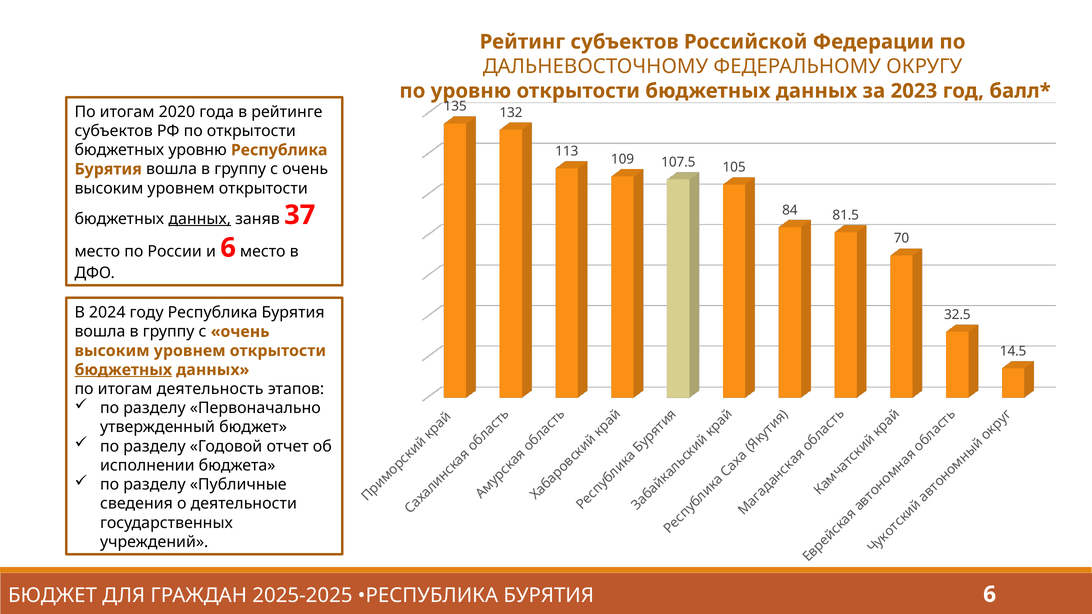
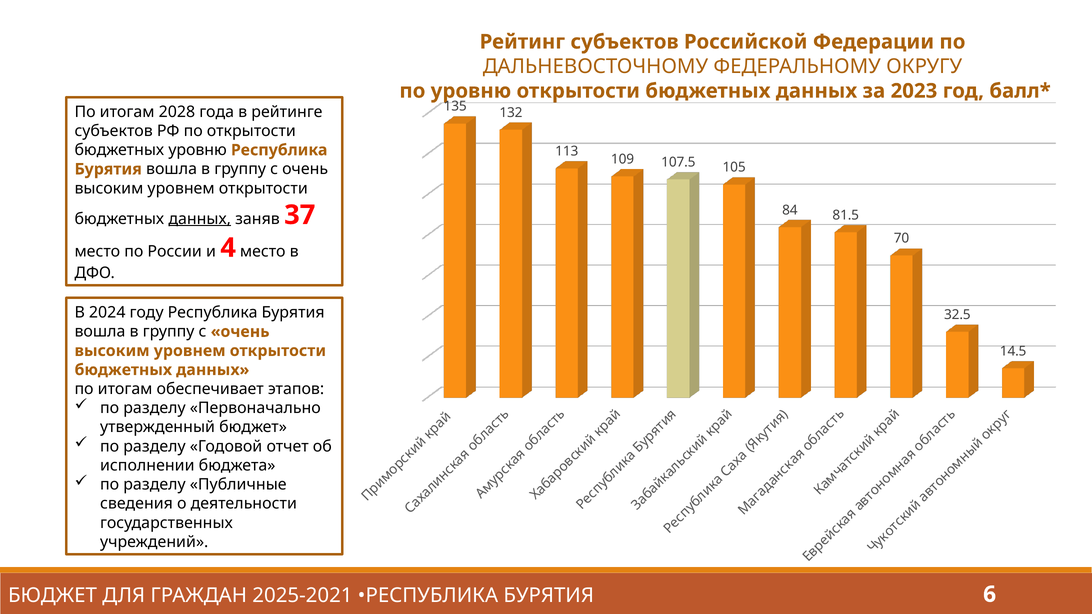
2020: 2020 -> 2028 (177, 112)
и 6: 6 -> 4 (228, 248)
бюджетных underline: present -> none (123, 370)
деятельность: деятельность -> обеспечивает (210, 389)
2025-2025: 2025-2025 -> 2025-2021 (302, 596)
